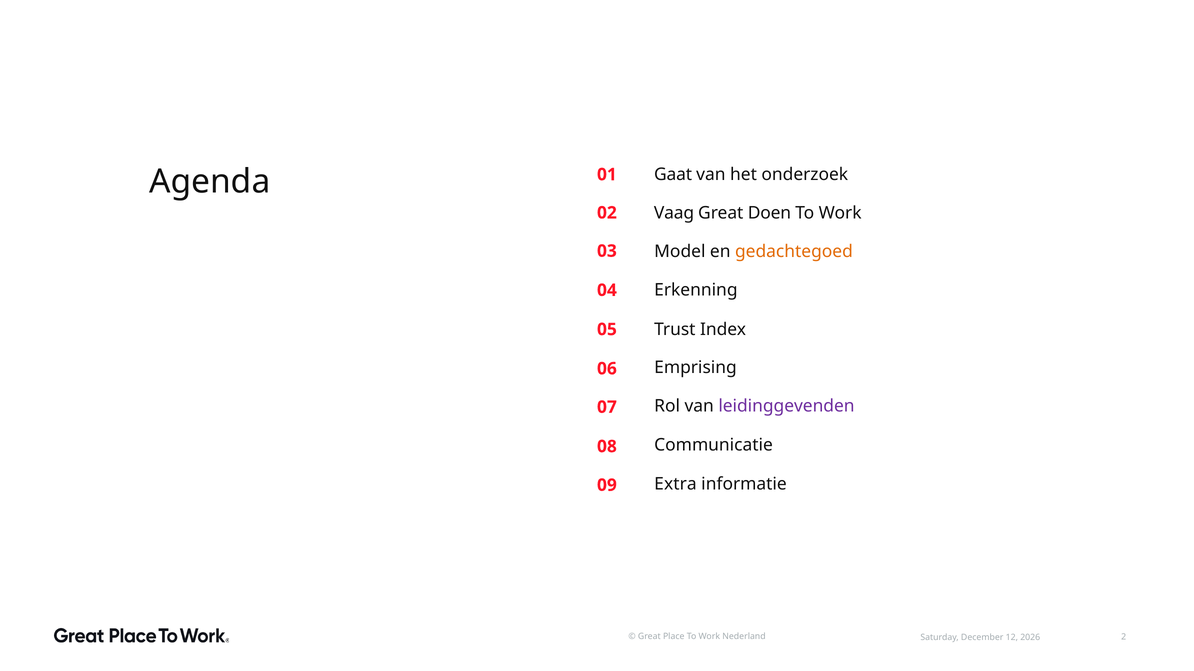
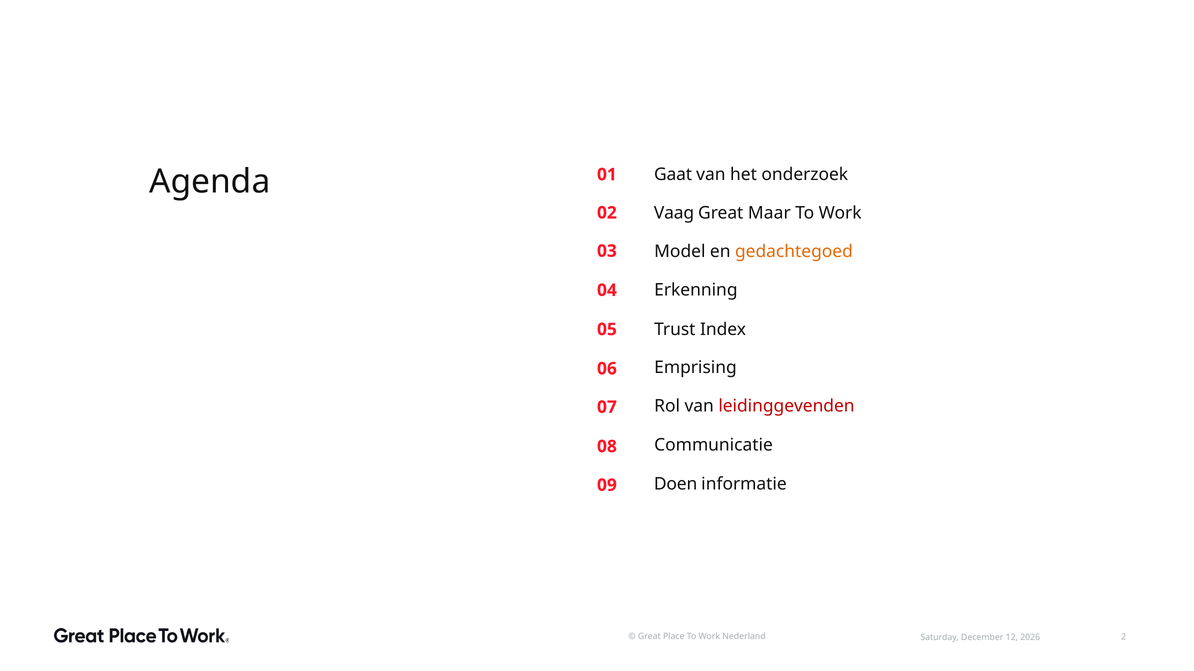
Doen: Doen -> Maar (769, 213)
leidinggevenden colour: purple -> red (786, 406)
Extra: Extra -> Doen (676, 484)
